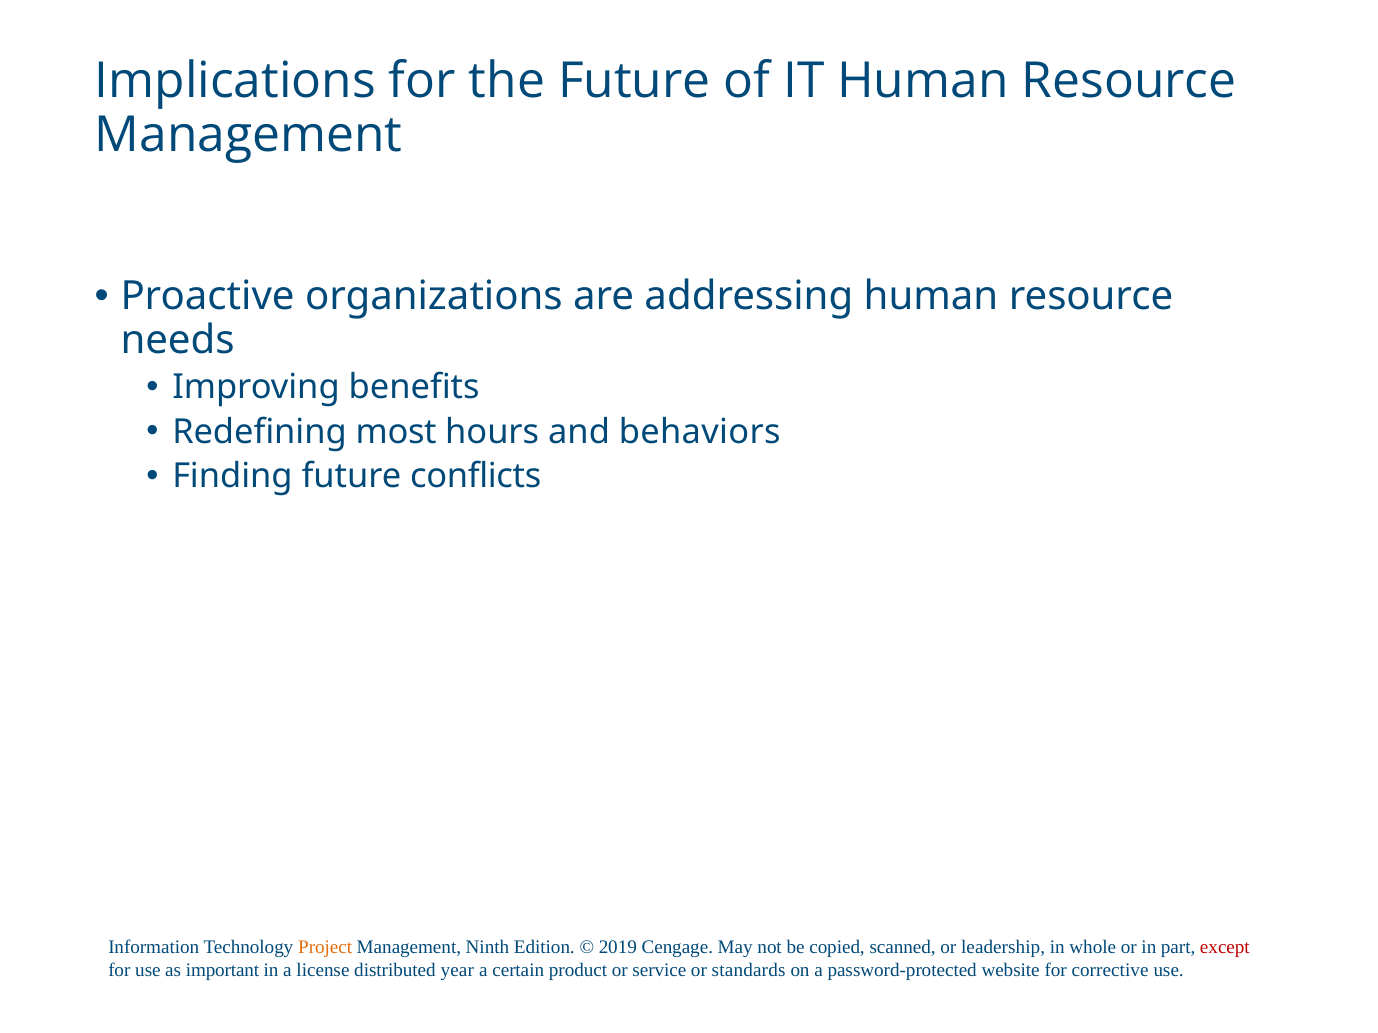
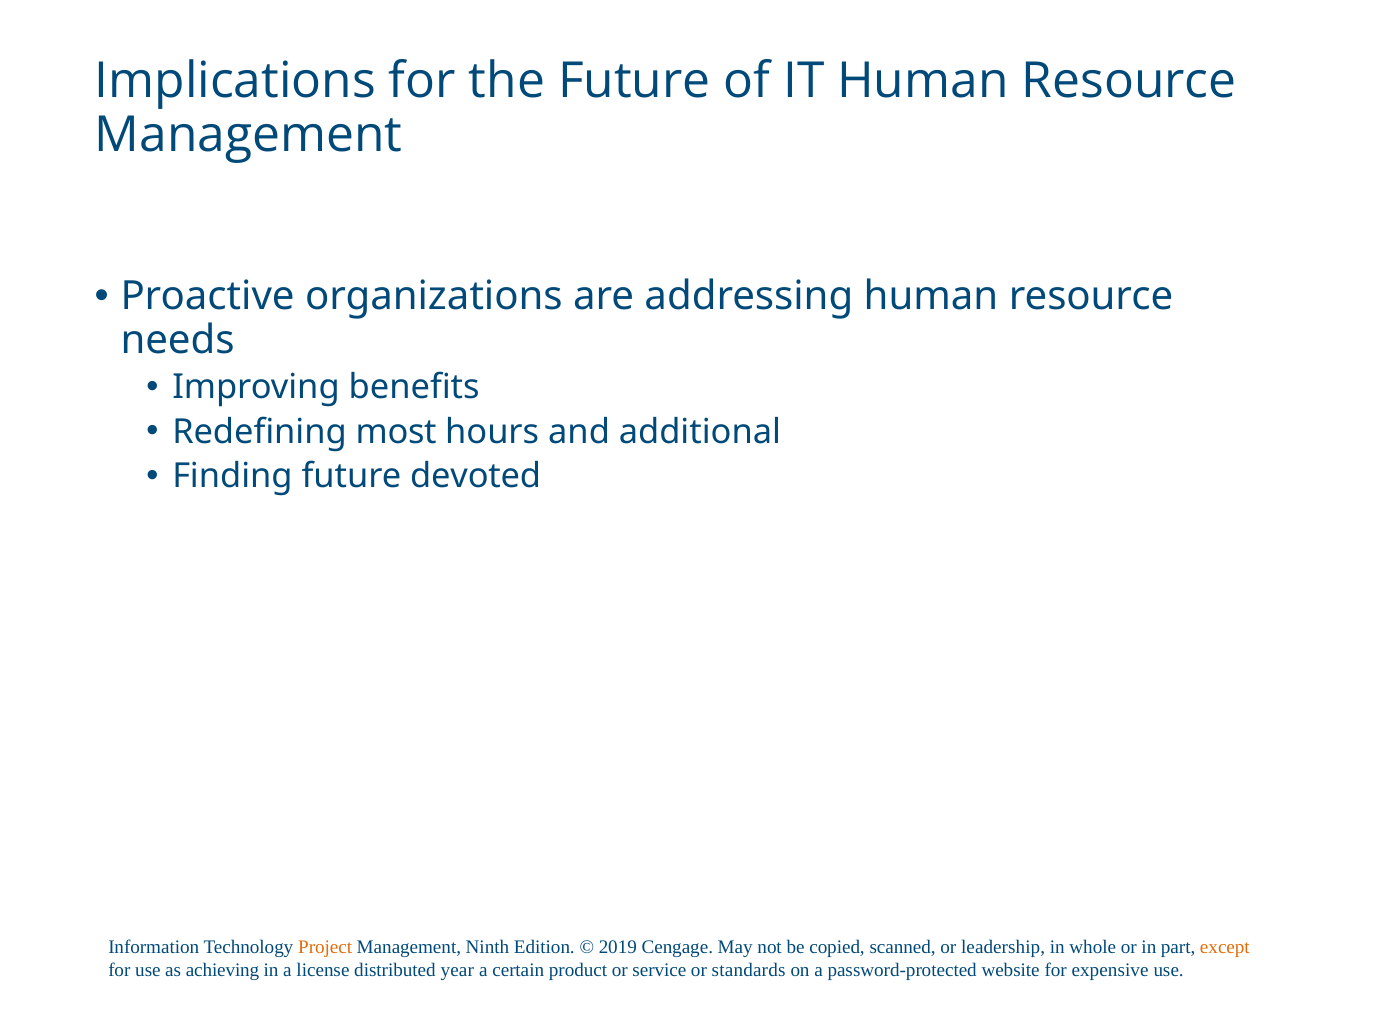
behaviors: behaviors -> additional (700, 432)
conflicts: conflicts -> devoted (476, 476)
except colour: red -> orange (1225, 947)
important: important -> achieving (223, 970)
corrective: corrective -> expensive (1110, 970)
